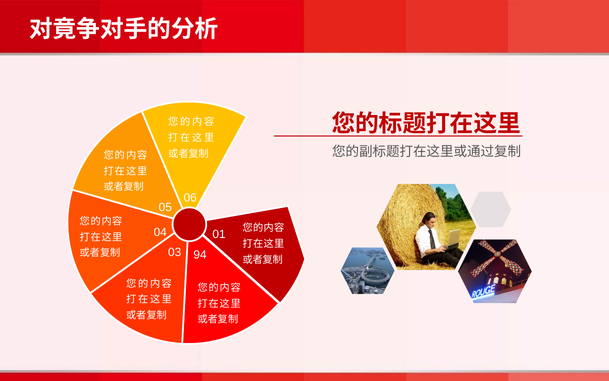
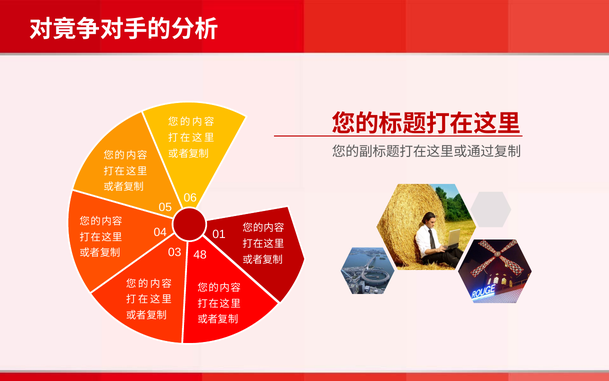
94: 94 -> 48 (200, 254)
